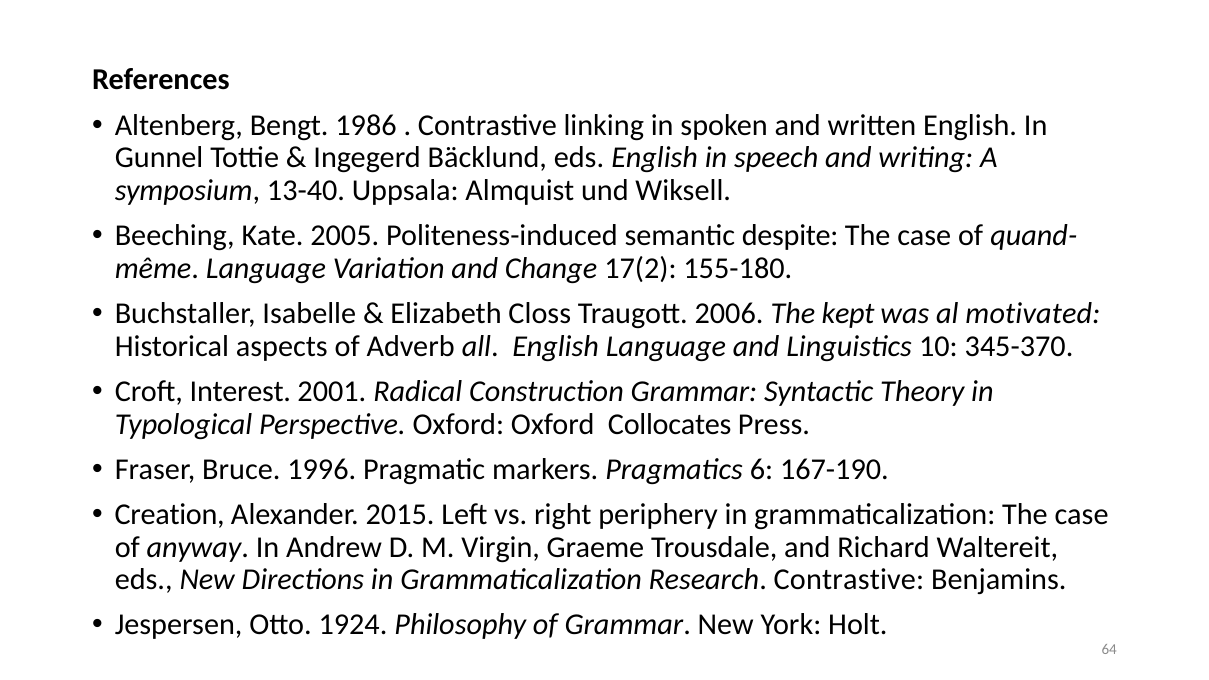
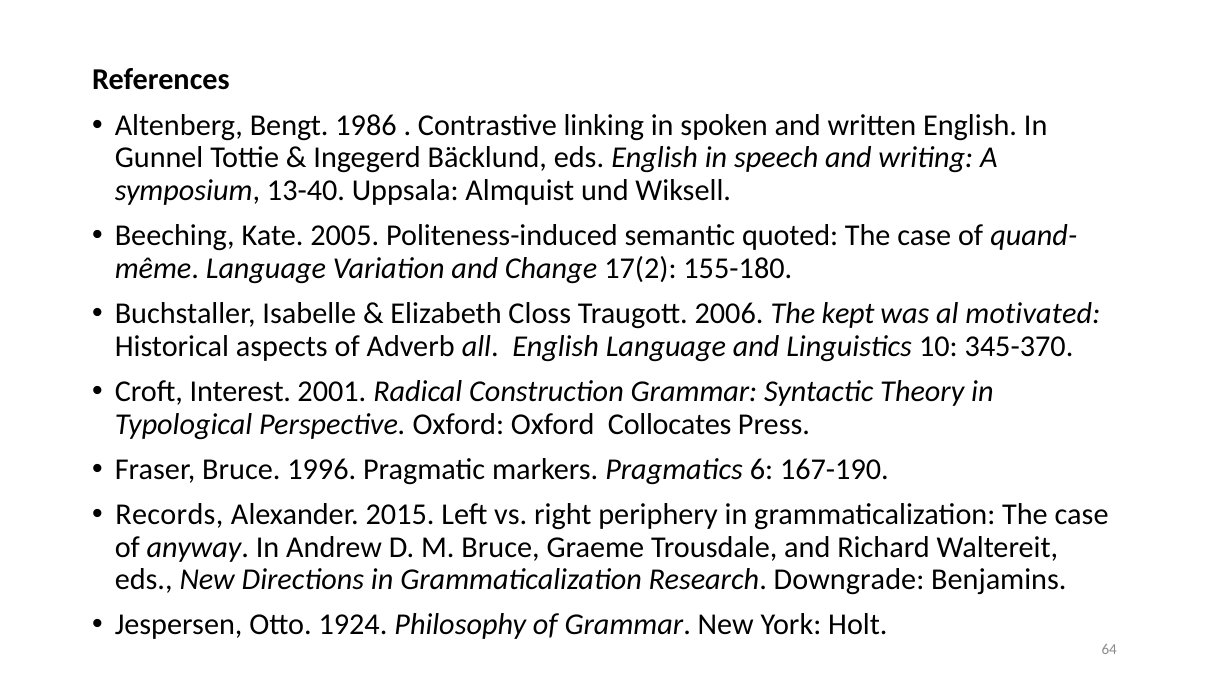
despite: despite -> quoted (790, 236)
Creation: Creation -> Records (169, 515)
M Virgin: Virgin -> Bruce (500, 547)
Research Contrastive: Contrastive -> Downgrade (849, 580)
